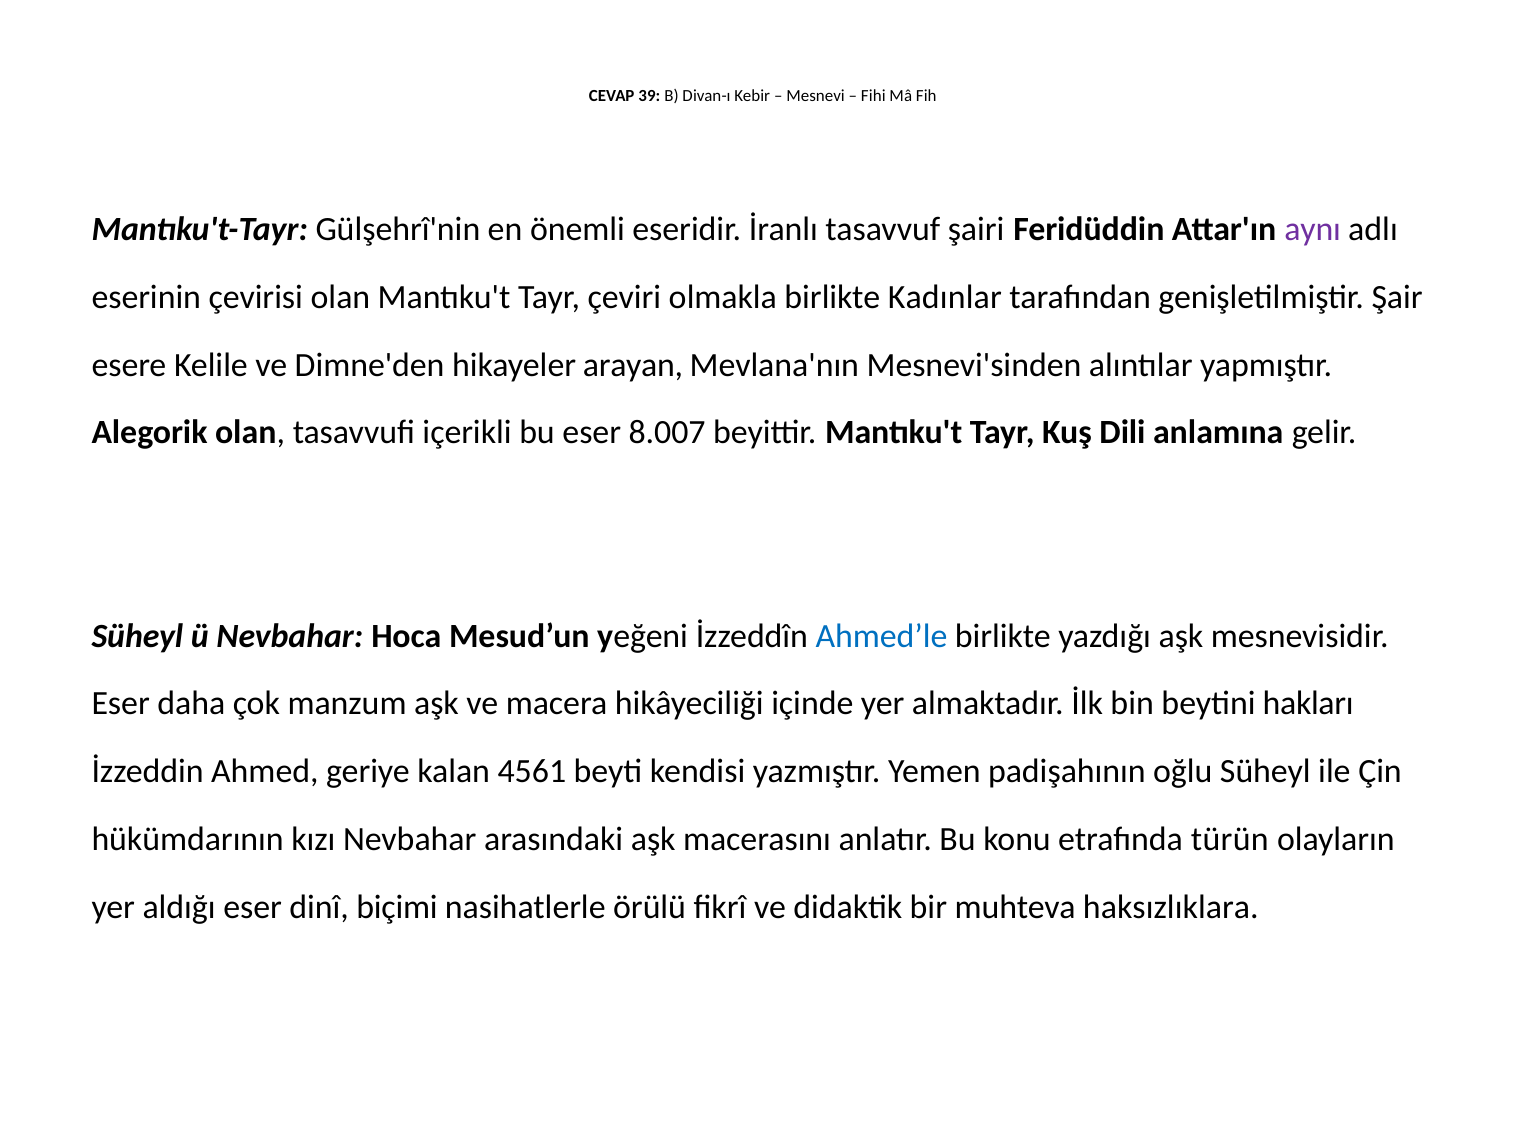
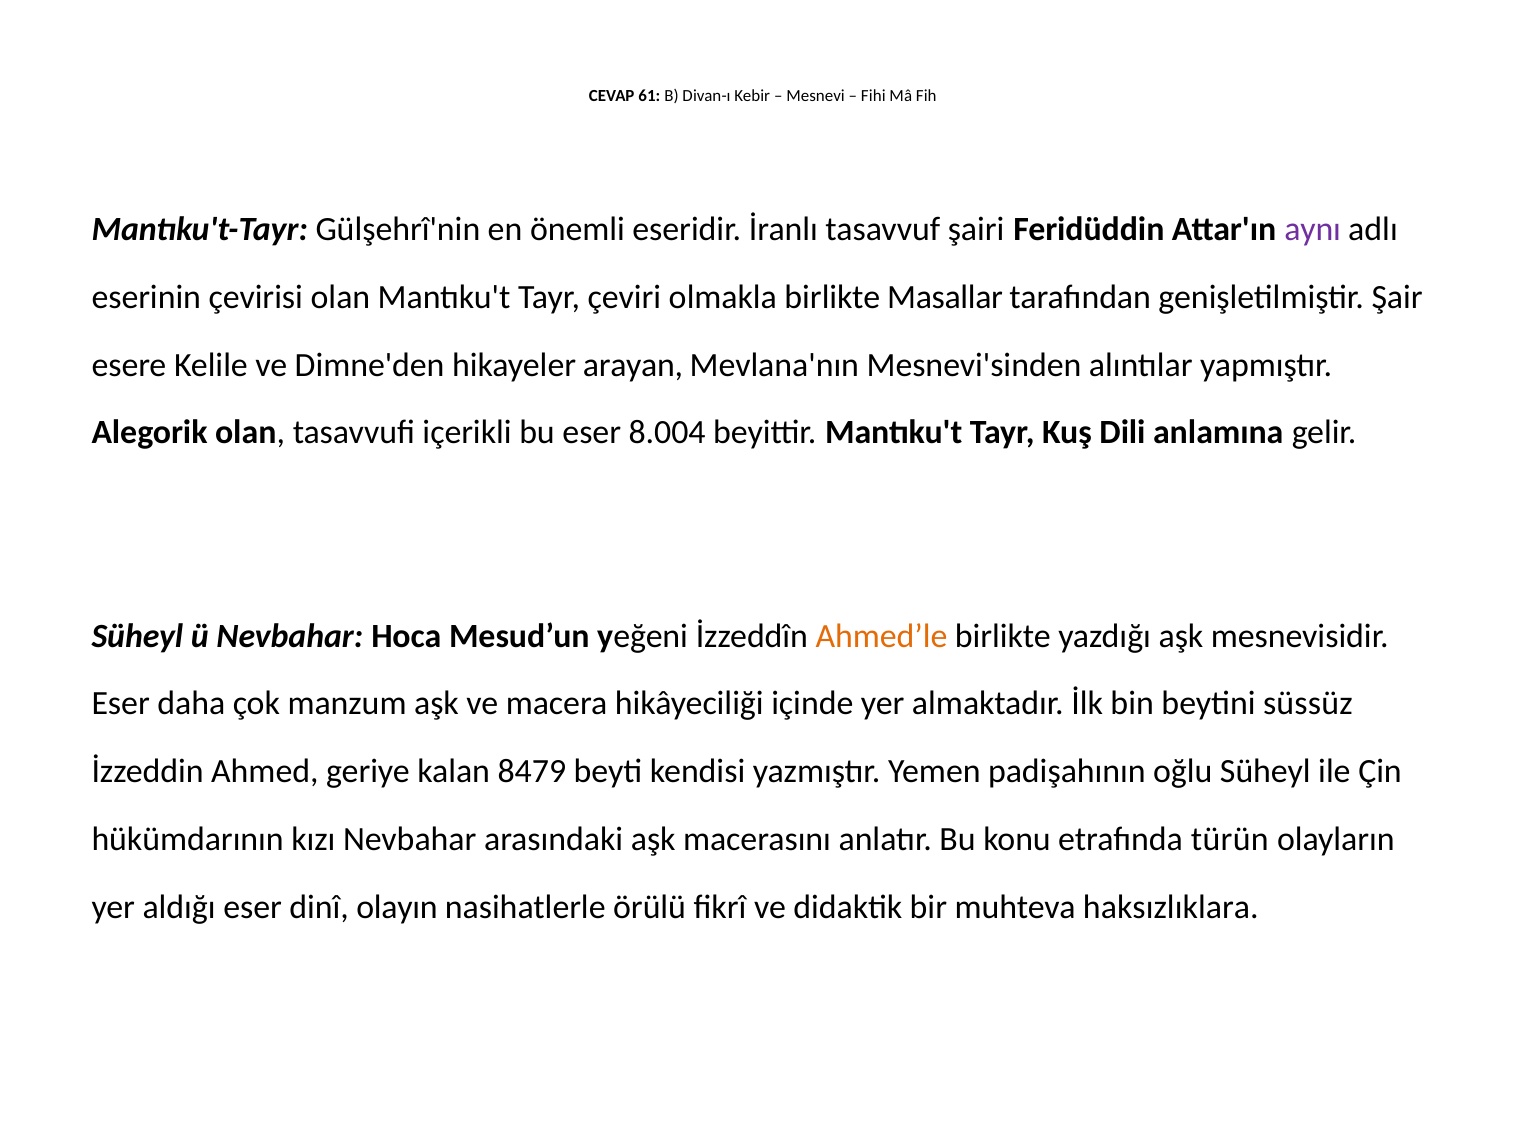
39: 39 -> 61 (649, 96)
Kadınlar: Kadınlar -> Masallar (945, 297)
8.007: 8.007 -> 8.004 (667, 433)
Ahmed’le colour: blue -> orange (881, 636)
hakları: hakları -> süssüz (1308, 703)
4561: 4561 -> 8479 (532, 771)
biçimi: biçimi -> olayın (397, 907)
